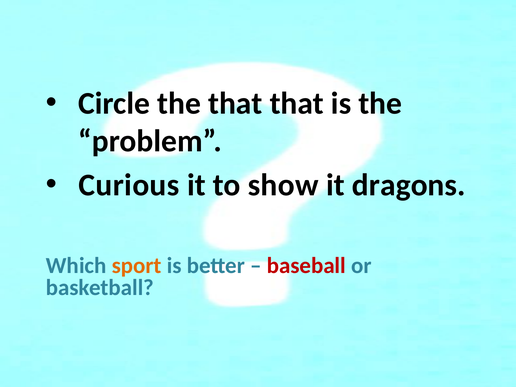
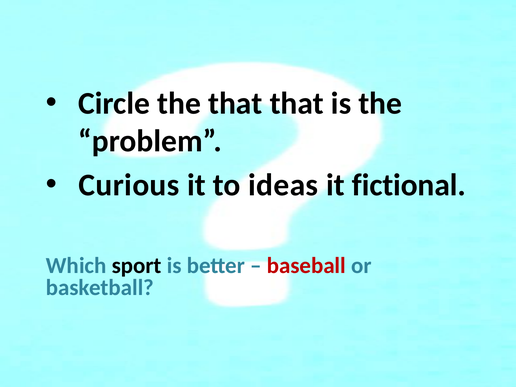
show: show -> ideas (283, 185)
dragons: dragons -> fictional (409, 185)
sport colour: orange -> black (137, 266)
